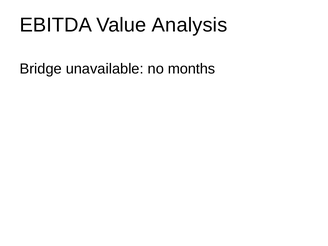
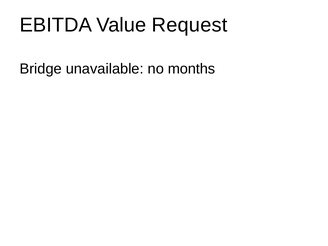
Analysis: Analysis -> Request (190, 25)
